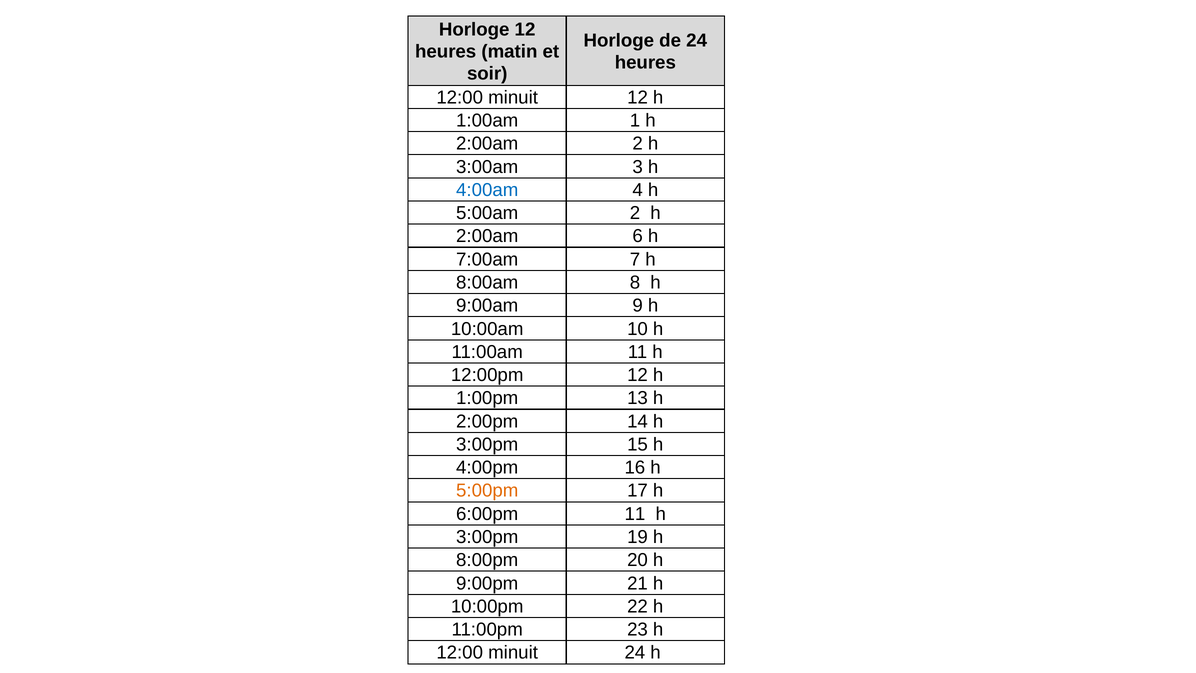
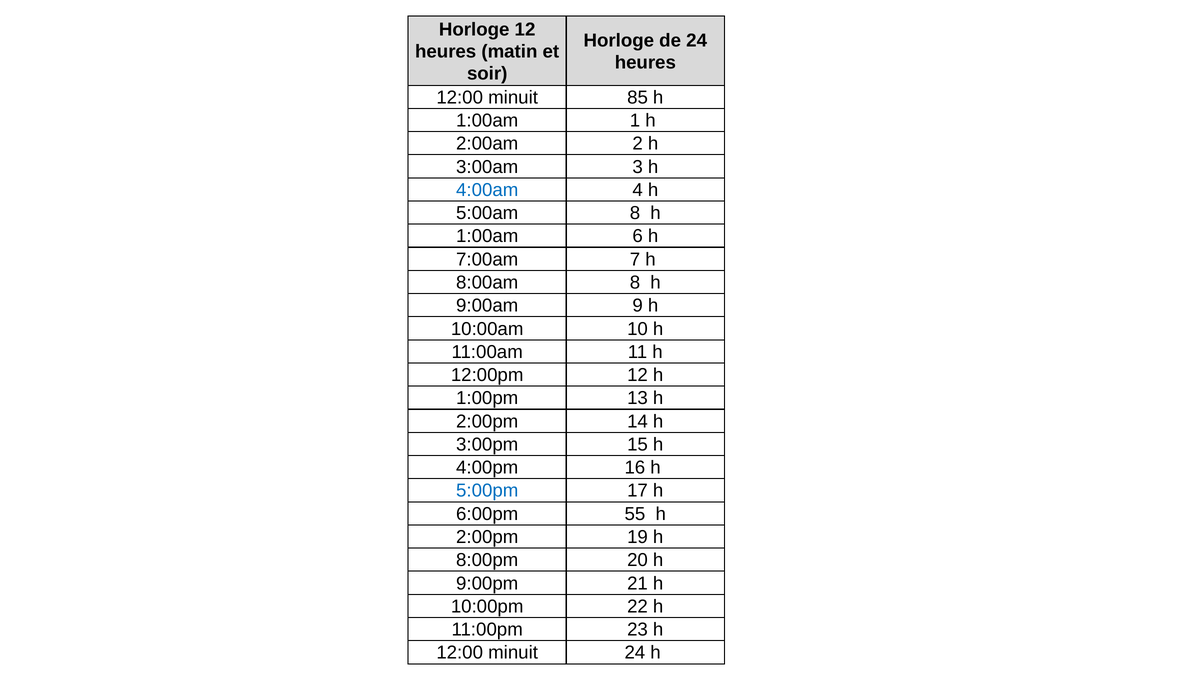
minuit 12: 12 -> 85 (638, 97)
5:00am 2: 2 -> 8 (635, 213)
2:00am: 2:00am -> 1:00am (487, 236)
5:00pm colour: orange -> blue (487, 491)
6:00pm 11: 11 -> 55 (635, 514)
3:00pm: 3:00pm -> 2:00pm (487, 537)
